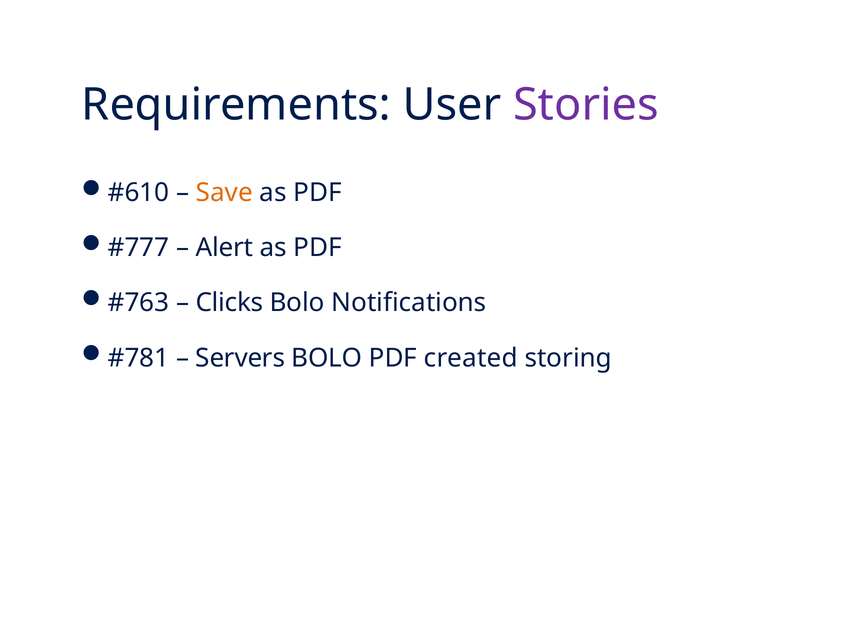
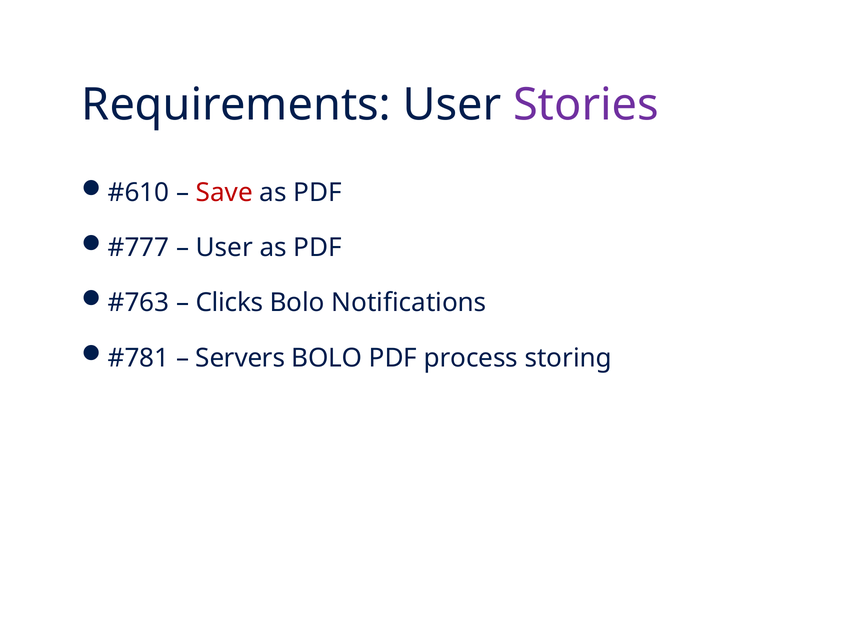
Save colour: orange -> red (224, 193)
Alert: Alert -> User (224, 248)
created: created -> process (471, 358)
